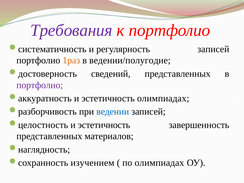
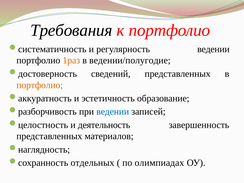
Требования colour: purple -> black (71, 30)
регулярность записей: записей -> ведении (213, 49)
портфолио colour: purple -> orange (40, 85)
эстетичность олимпиадах: олимпиадах -> образование (163, 98)
эстетичность: эстетичность -> деятельность (104, 125)
изучением: изучением -> отдельных (92, 163)
